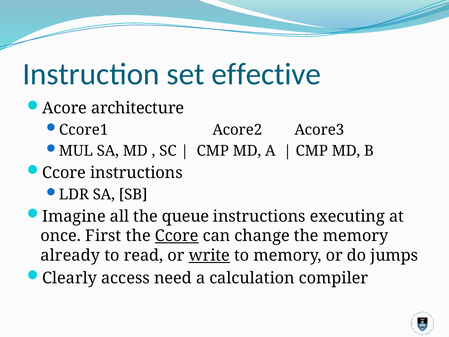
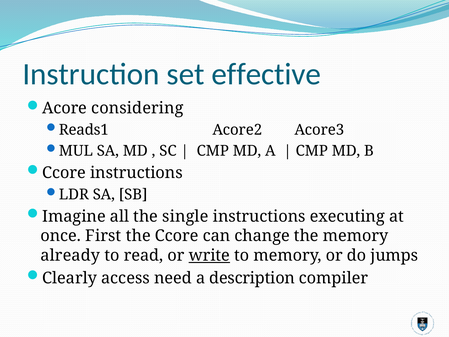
architecture: architecture -> considering (137, 108)
Ccore1: Ccore1 -> Reads1 (84, 130)
queue: queue -> single (185, 216)
Ccore underline: present -> none (177, 236)
calculation: calculation -> description (252, 278)
